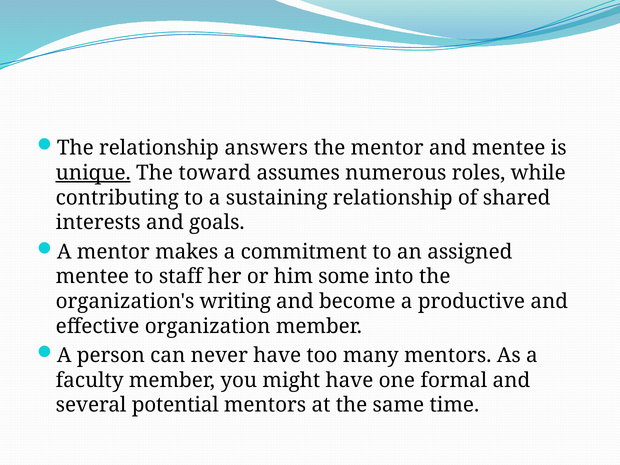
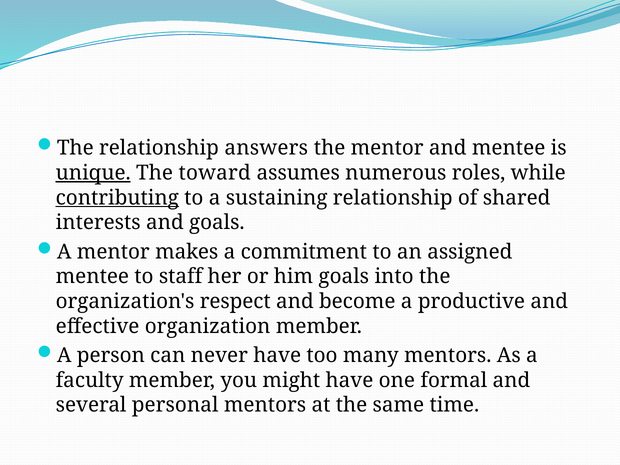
contributing underline: none -> present (117, 198)
him some: some -> goals (344, 277)
writing: writing -> respect (235, 301)
potential: potential -> personal (175, 405)
